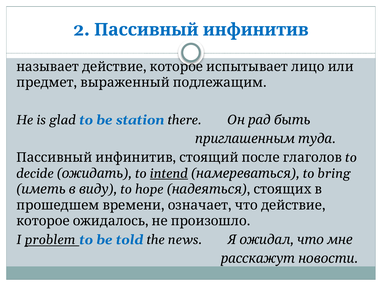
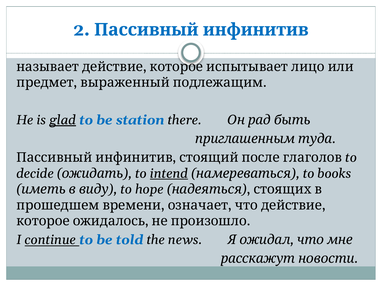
glad underline: none -> present (63, 120)
bring: bring -> books (334, 174)
problem: problem -> continue (50, 240)
